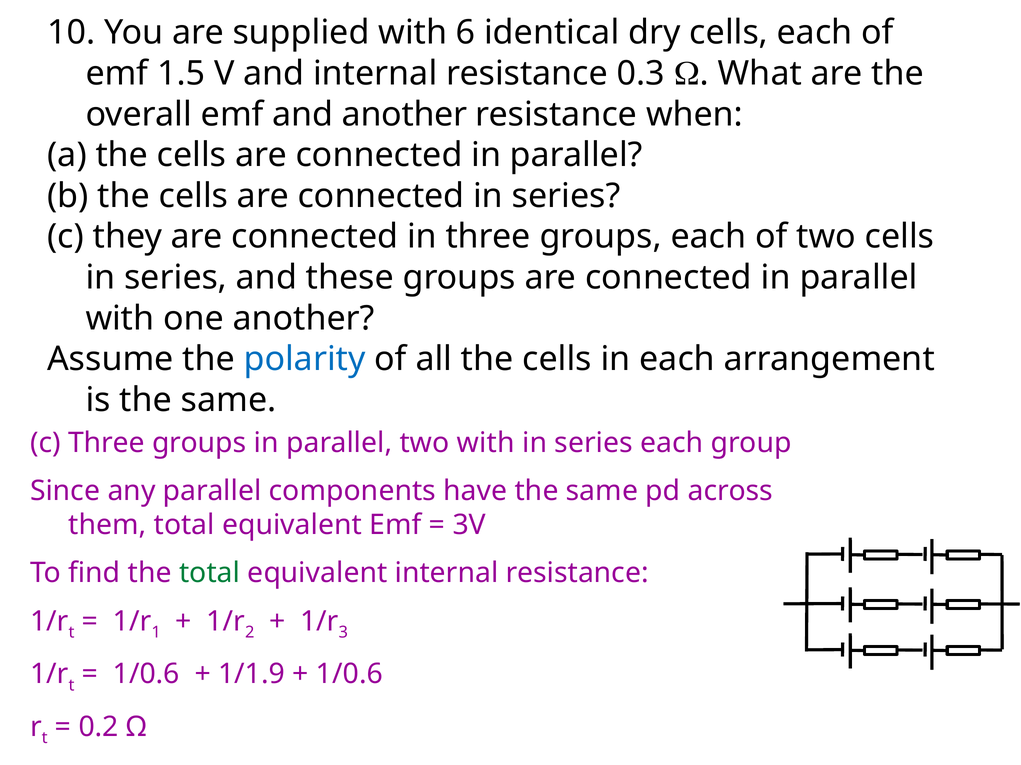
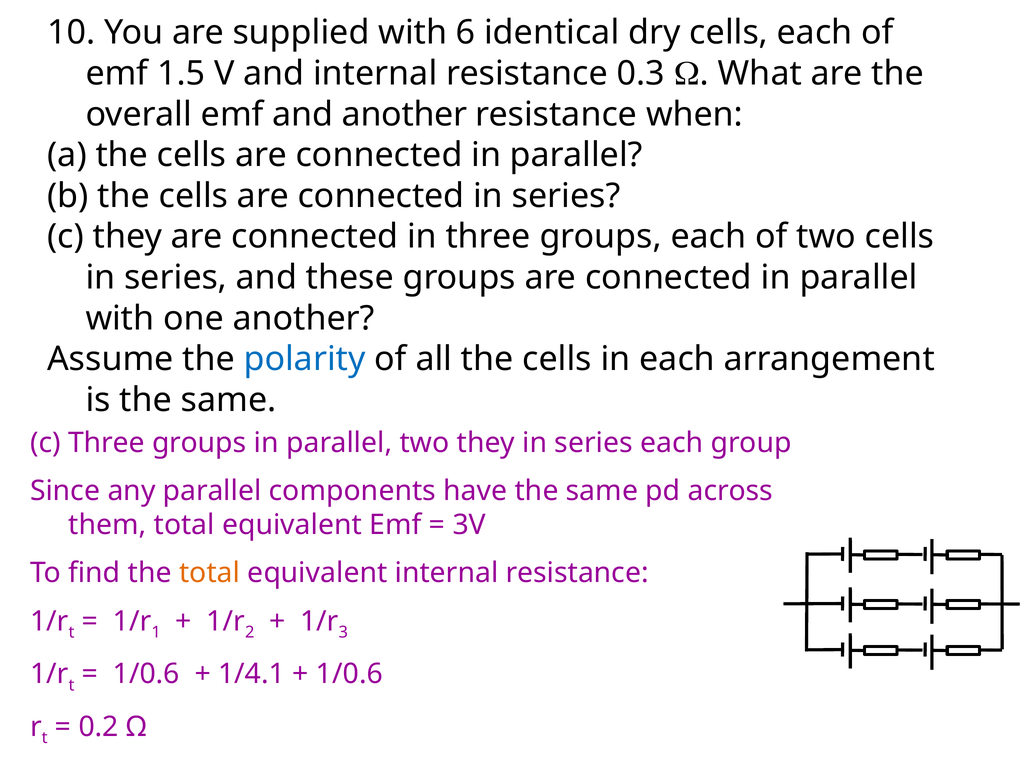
two with: with -> they (486, 443)
total colour: green -> orange (210, 574)
1/1.9: 1/1.9 -> 1/4.1 (252, 675)
